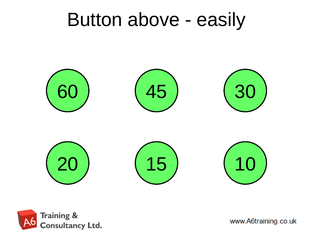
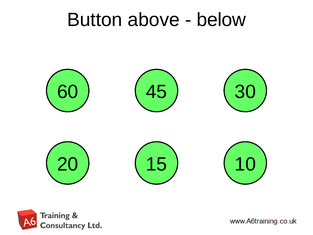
easily: easily -> below (221, 20)
